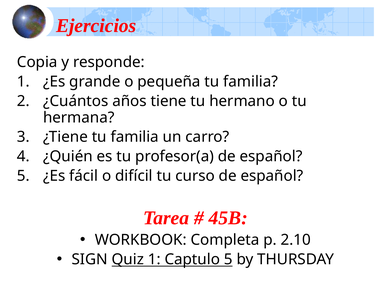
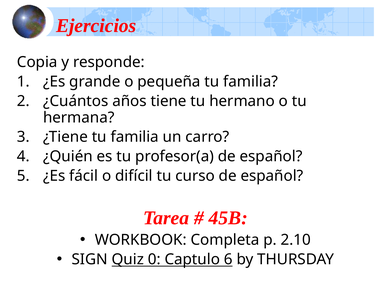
Quiz 1: 1 -> 0 (154, 259)
Captulo 5: 5 -> 6 (228, 259)
